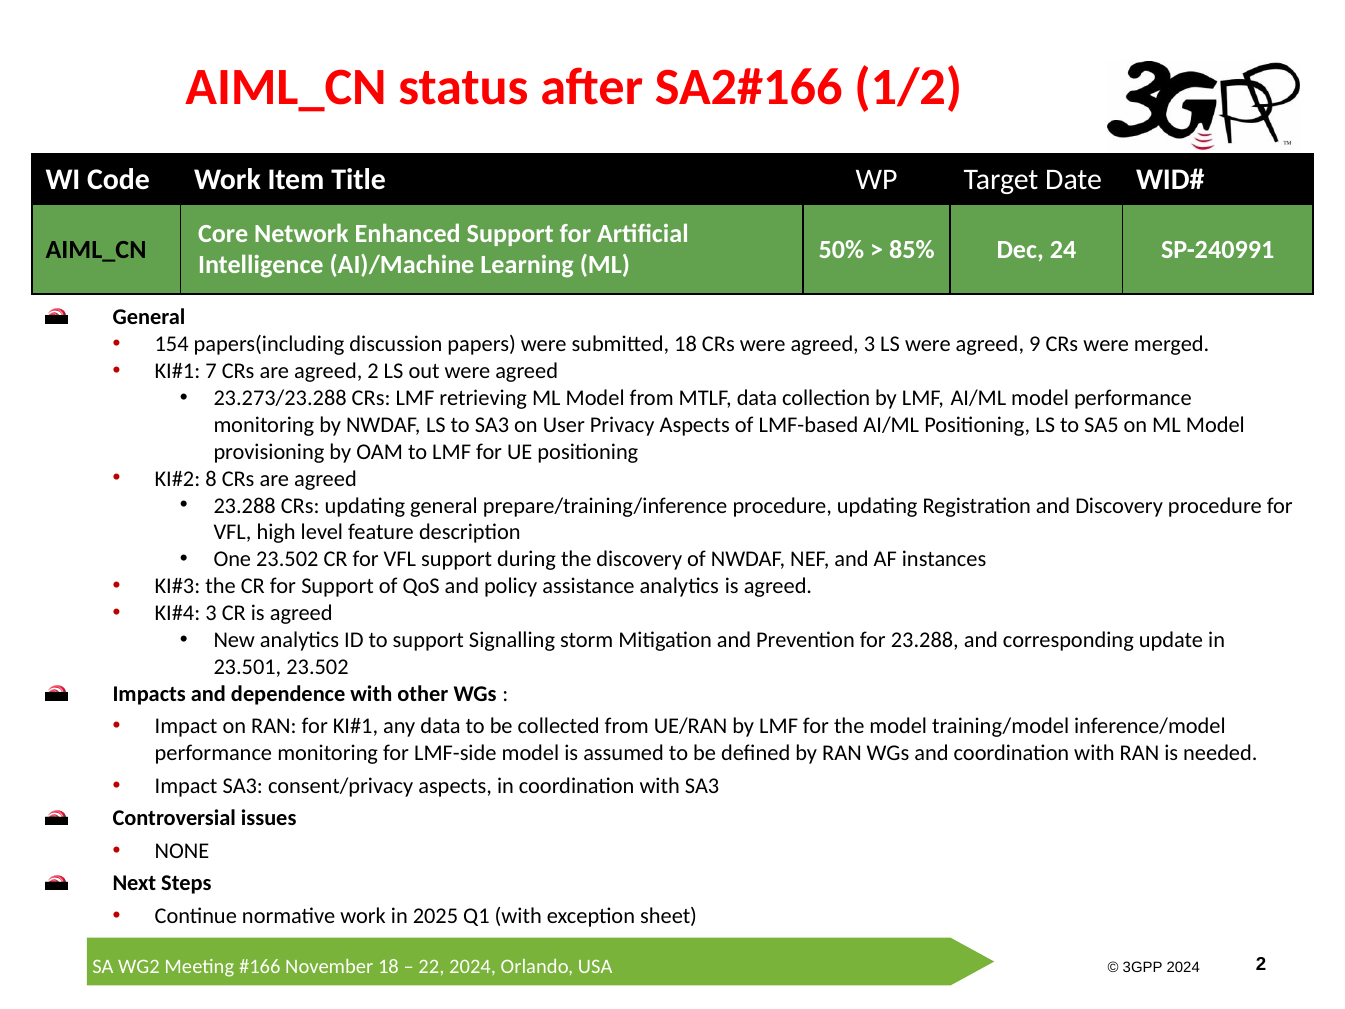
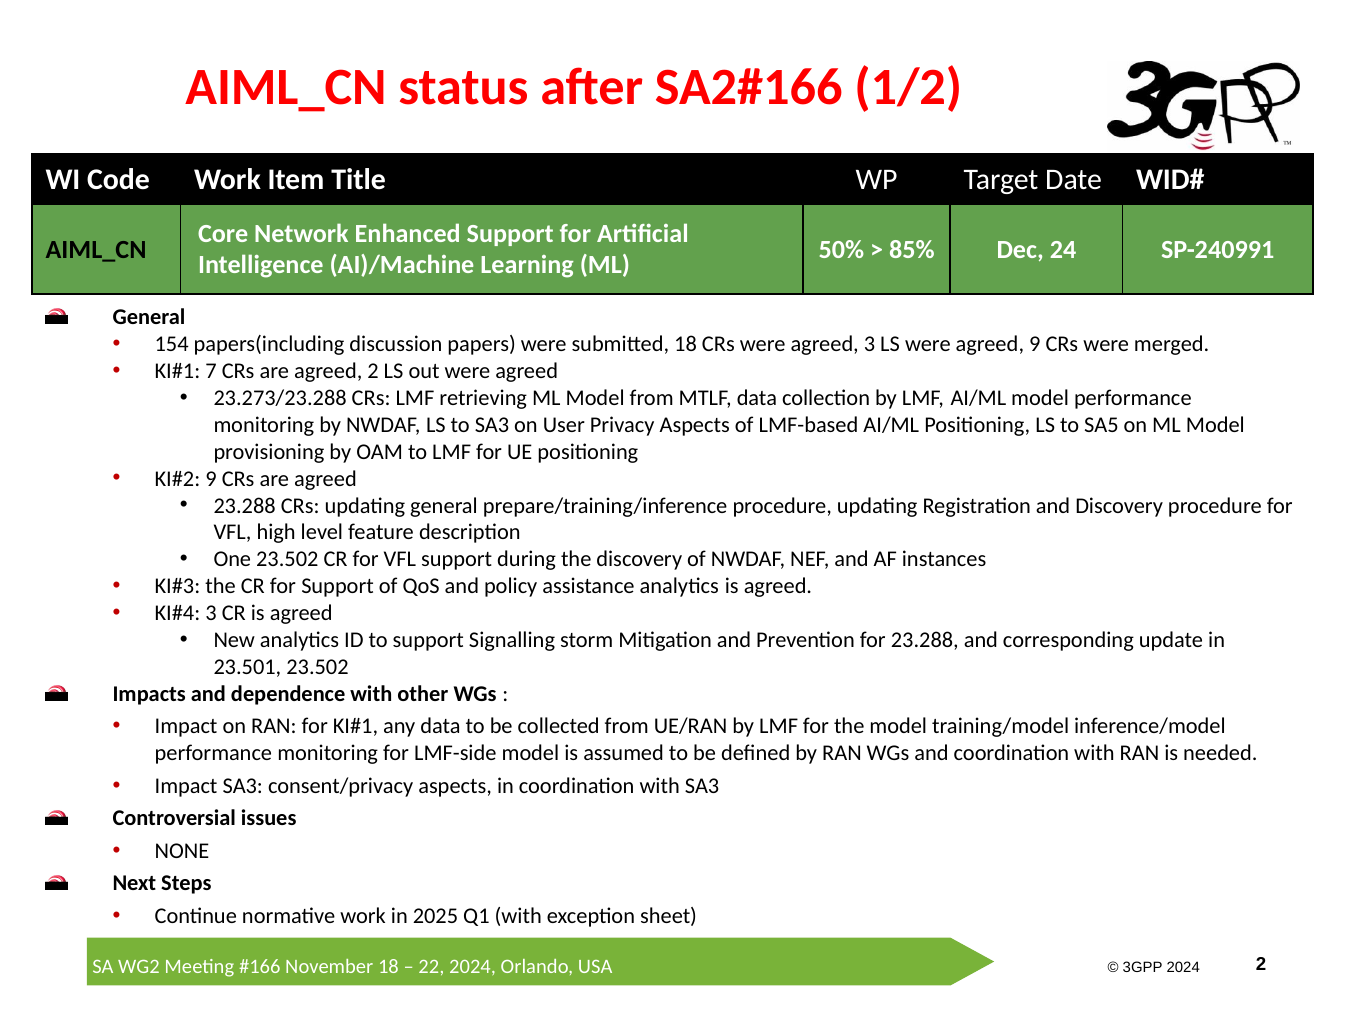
8: 8 -> 9 (211, 479)
